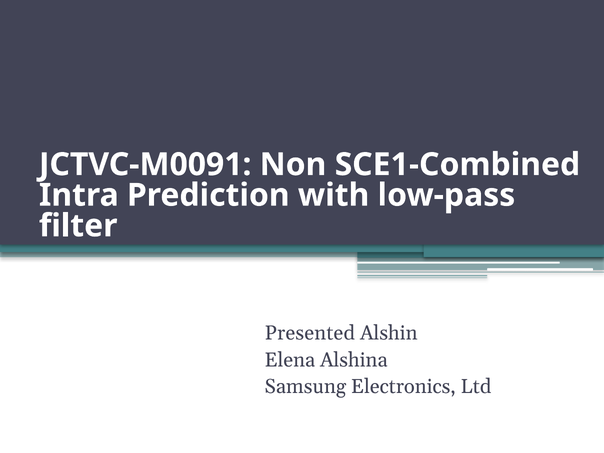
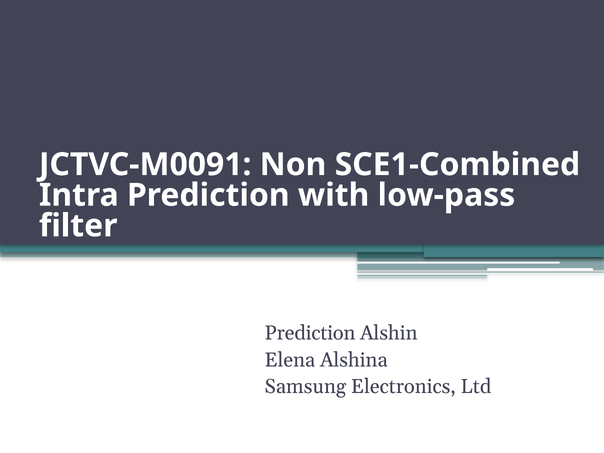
Presented: Presented -> Prediction (310, 333)
